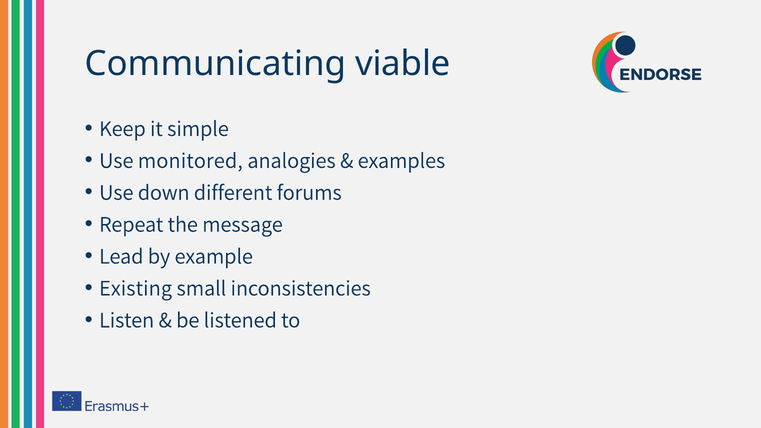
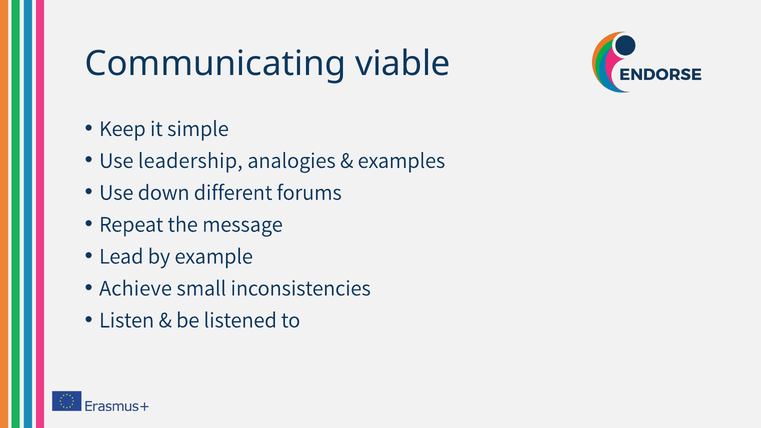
monitored: monitored -> leadership (190, 161)
Existing: Existing -> Achieve (136, 288)
